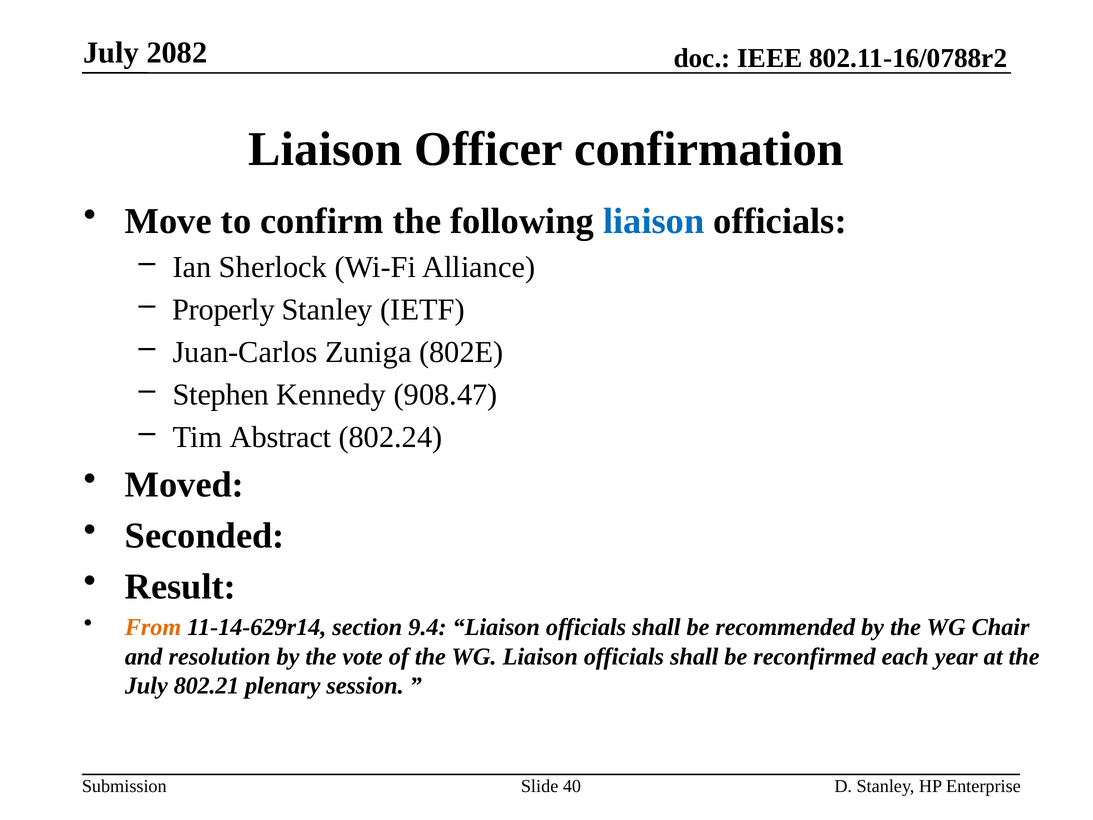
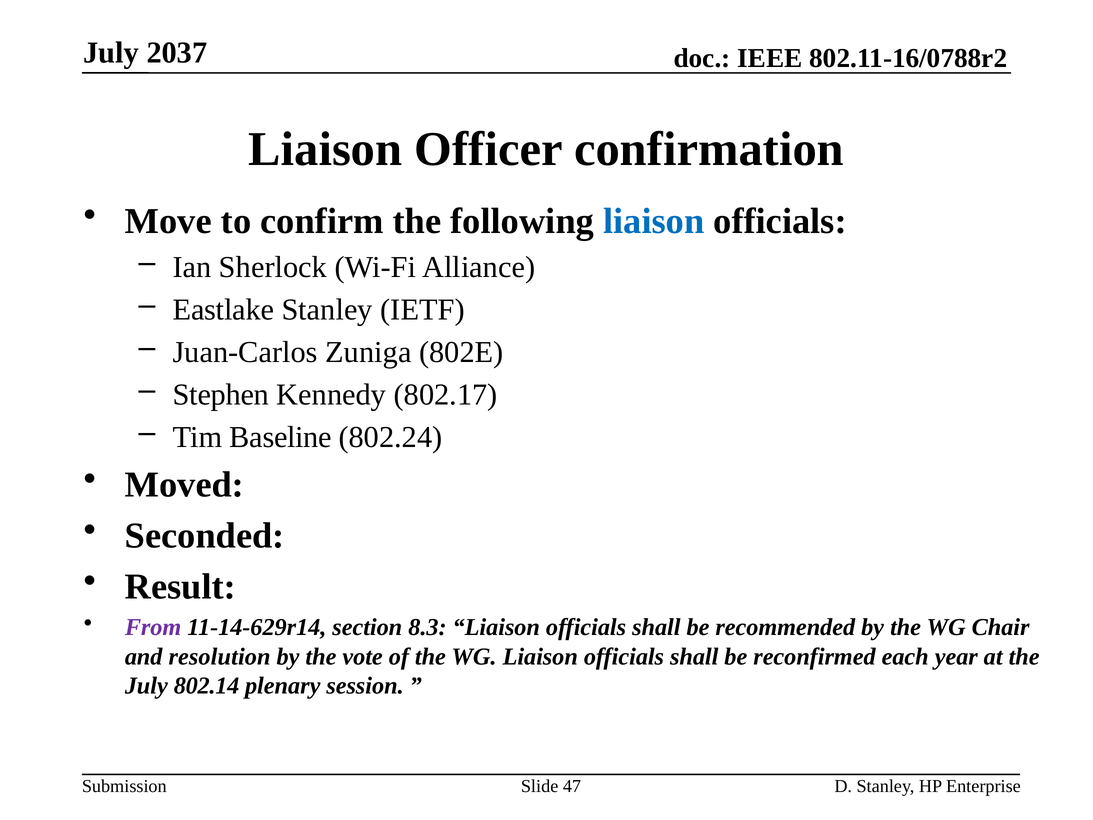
2082: 2082 -> 2037 (177, 53)
Properly: Properly -> Eastlake (223, 309)
908.47: 908.47 -> 802.17 (446, 394)
Abstract: Abstract -> Baseline (281, 437)
From colour: orange -> purple (153, 627)
9.4: 9.4 -> 8.3 (428, 627)
802.21: 802.21 -> 802.14 (207, 685)
40: 40 -> 47 (572, 786)
